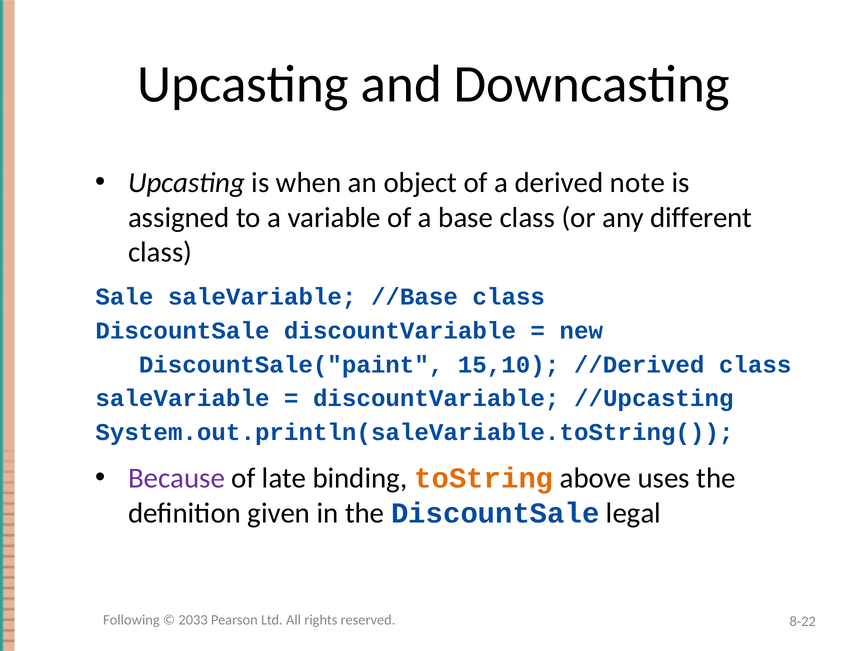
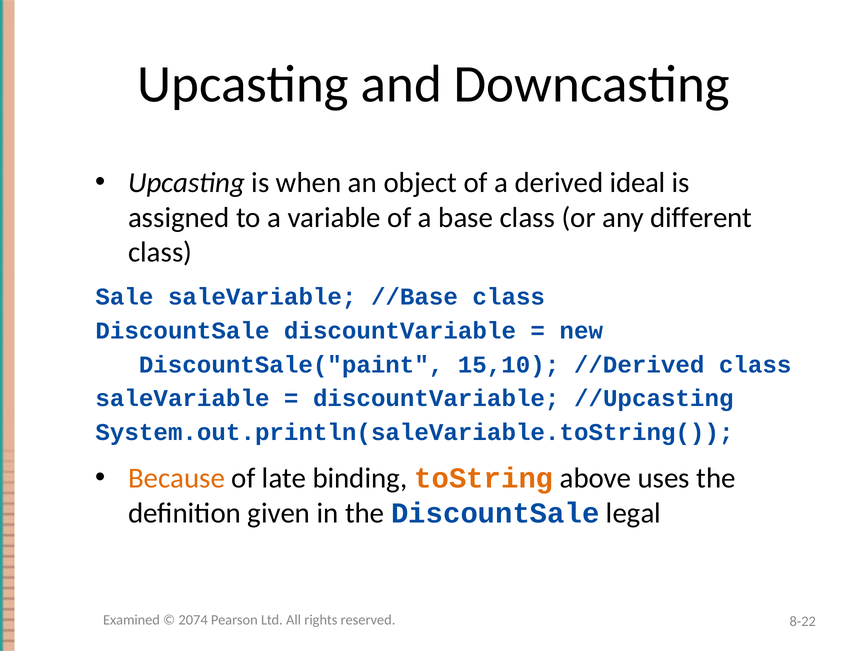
note: note -> ideal (638, 183)
Because colour: purple -> orange (176, 478)
Following: Following -> Examined (131, 620)
2033: 2033 -> 2074 (193, 620)
